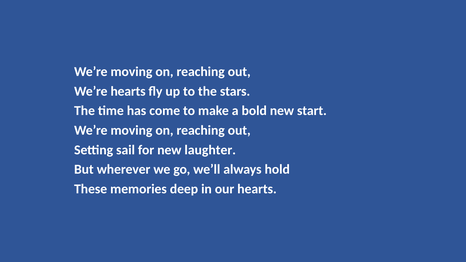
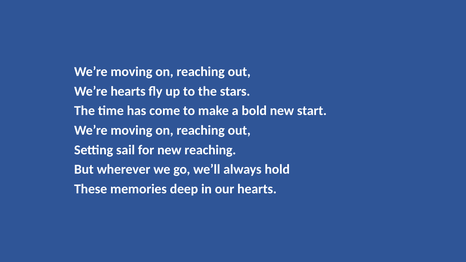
new laughter: laughter -> reaching (210, 150)
